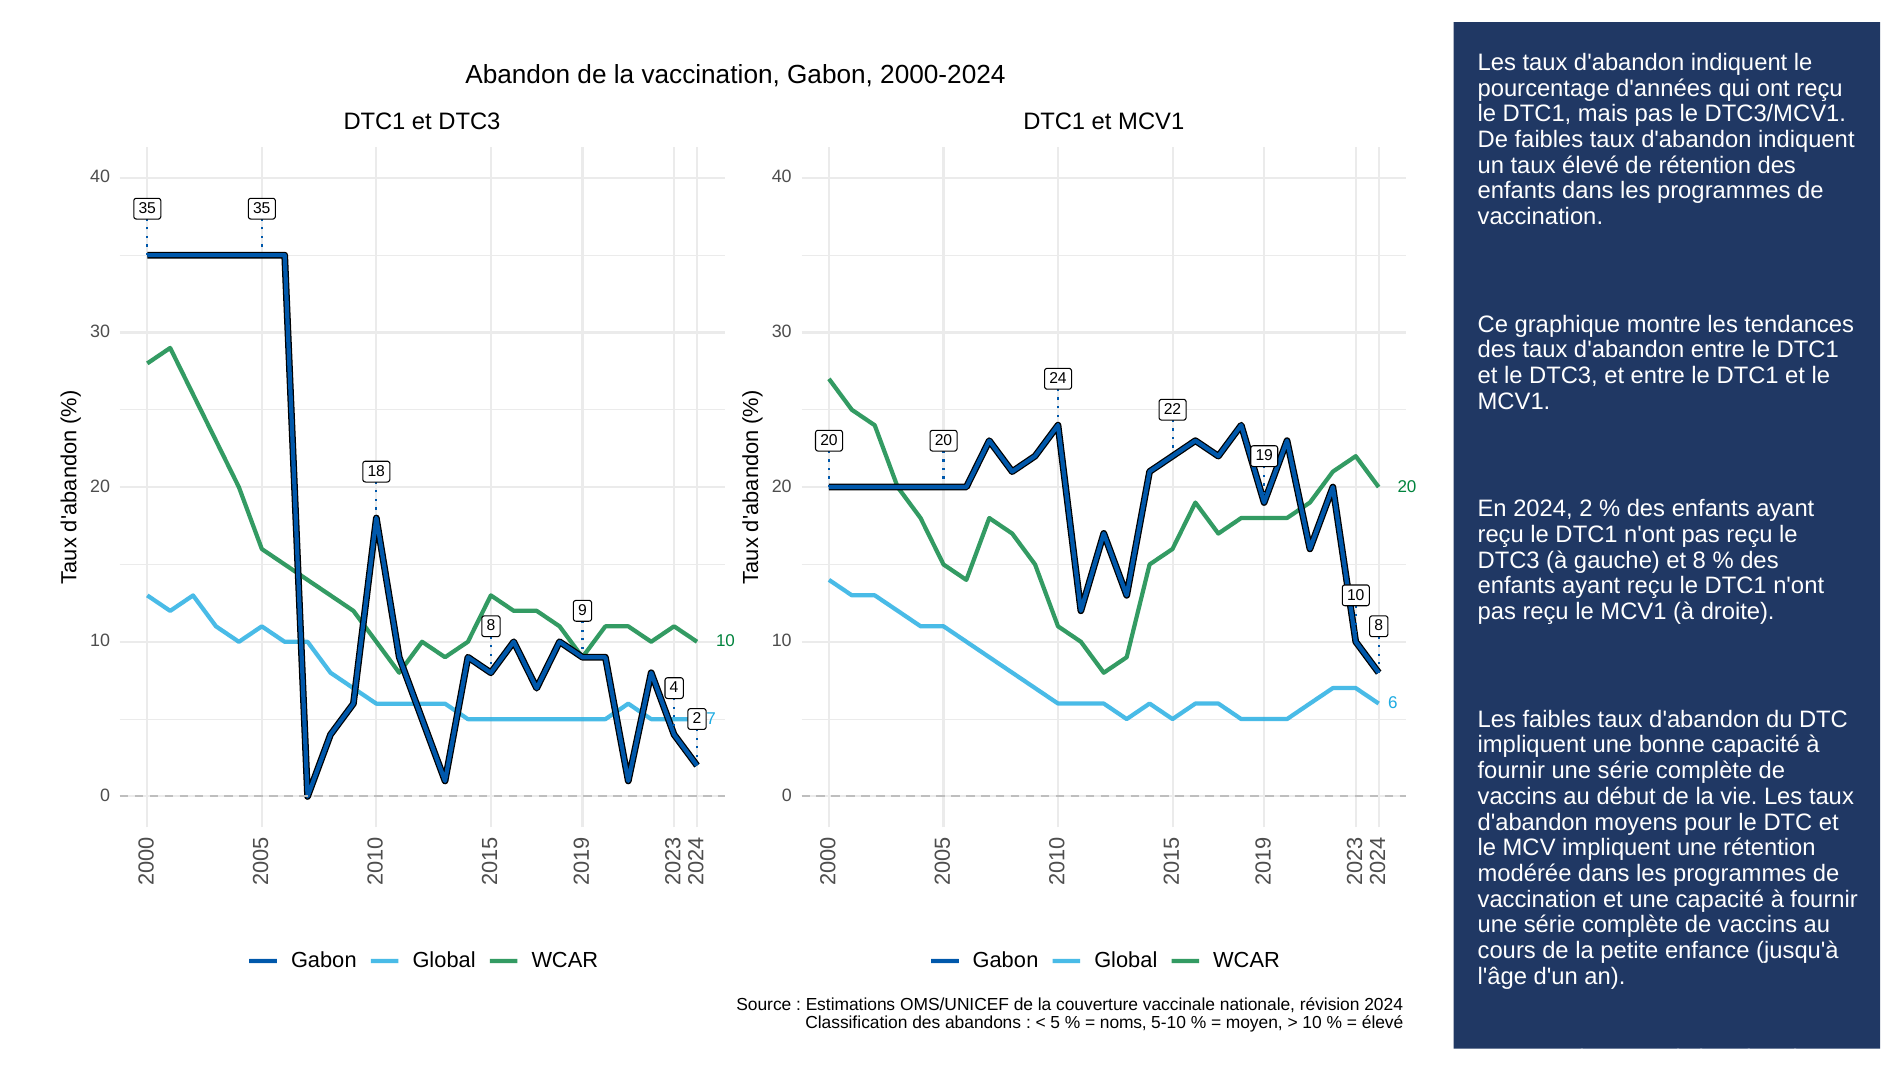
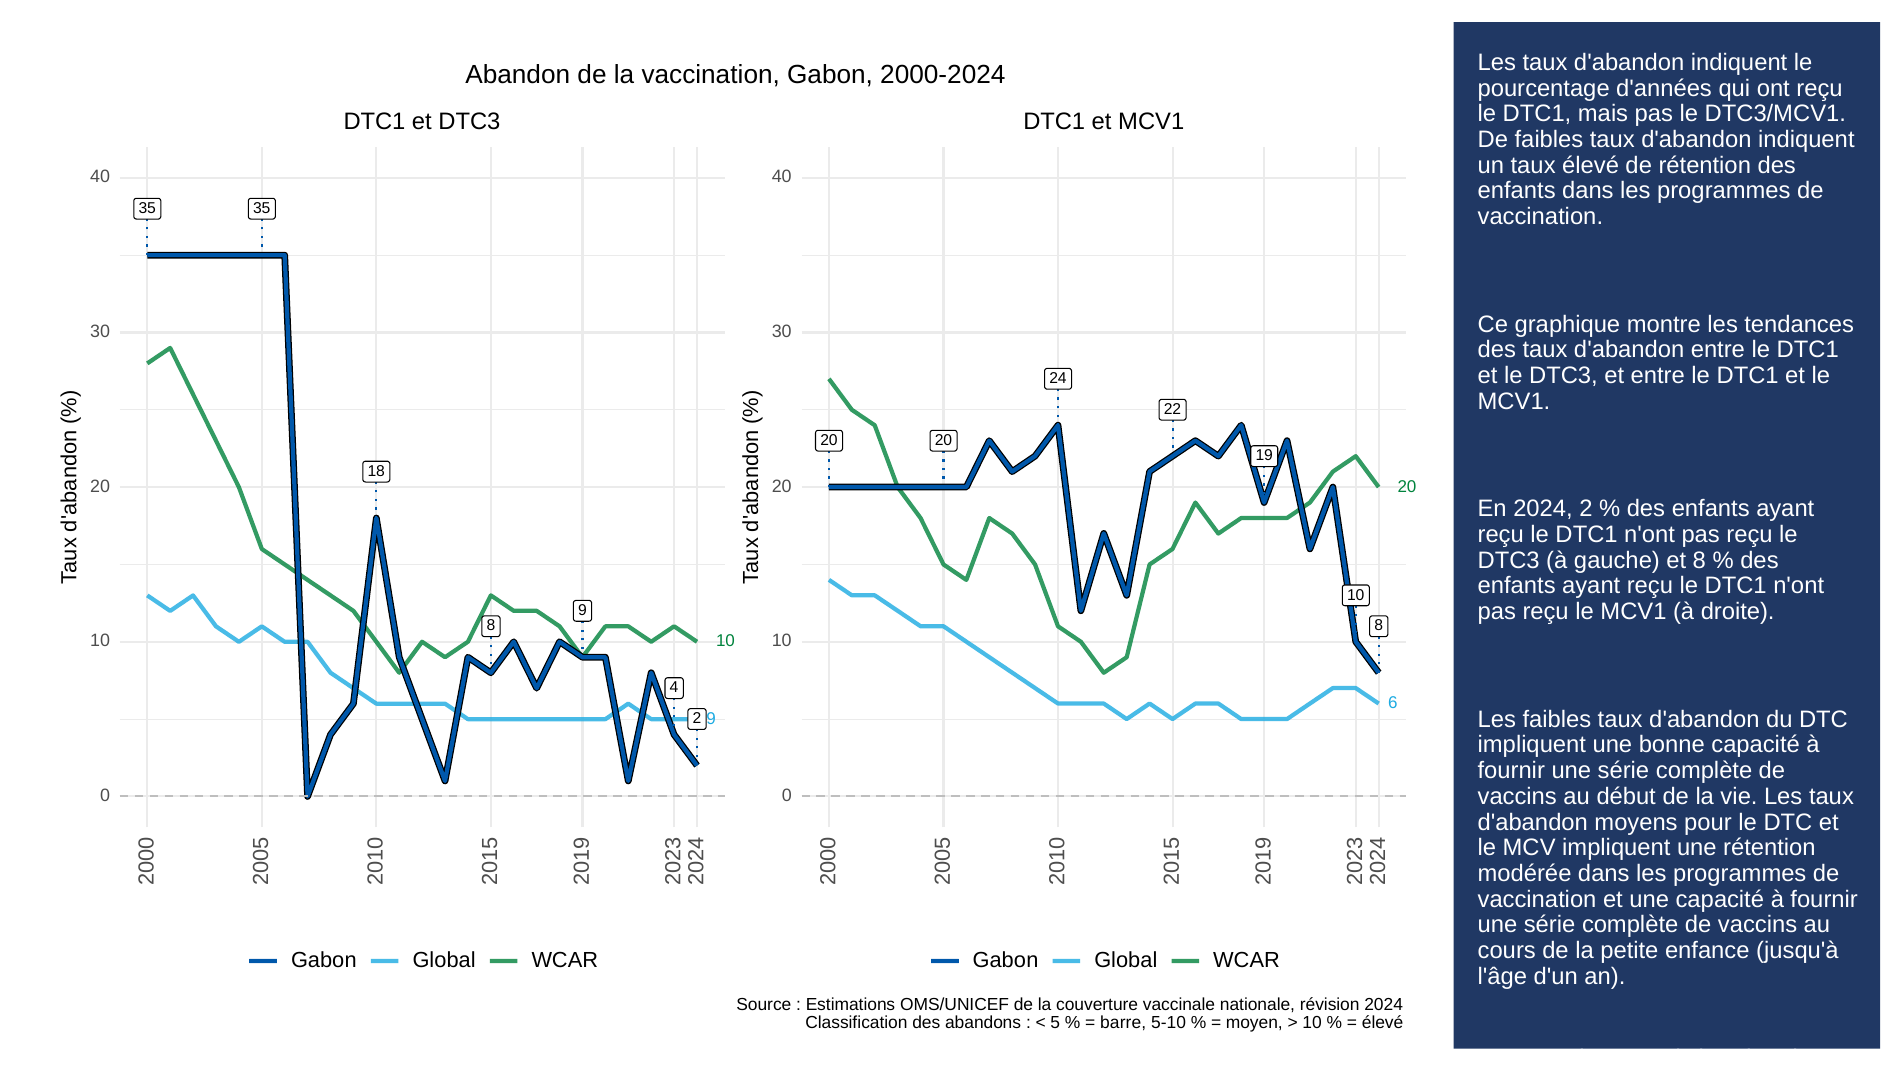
2 7: 7 -> 9 (711, 718)
noms: noms -> barre (1123, 1023)
